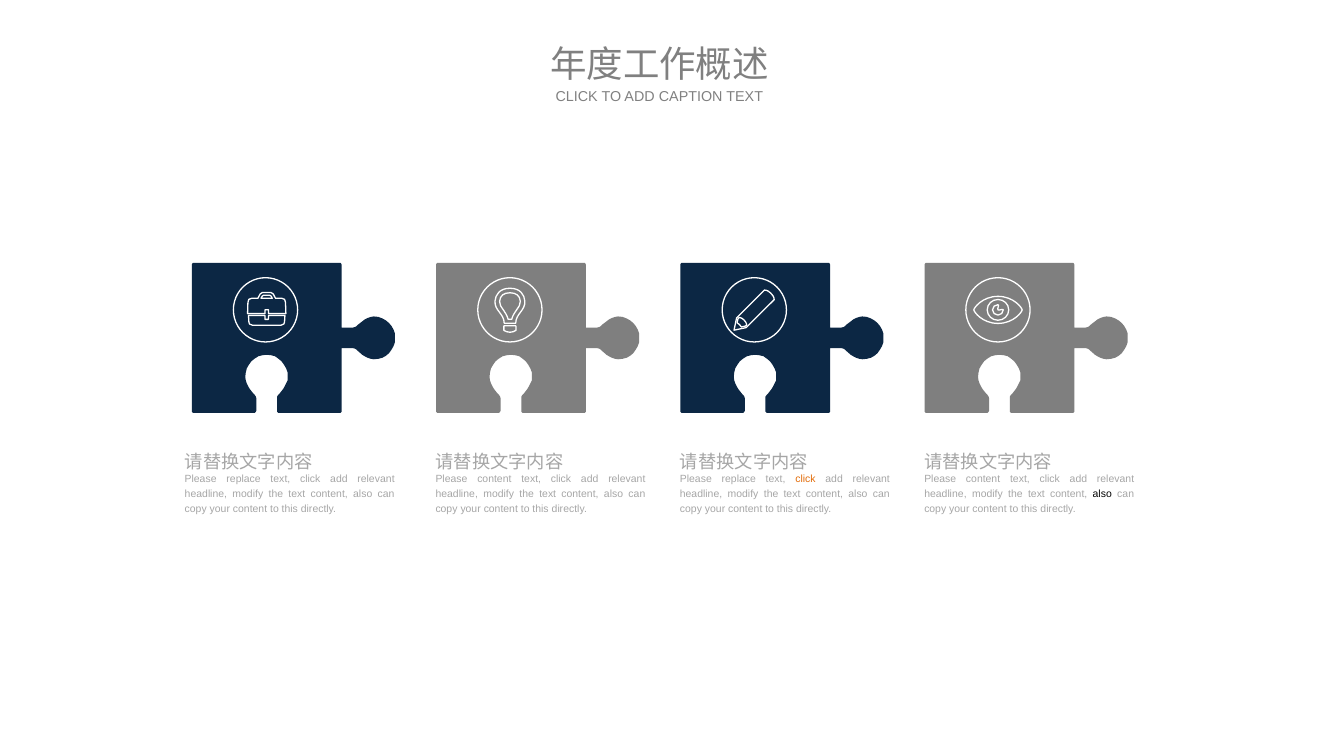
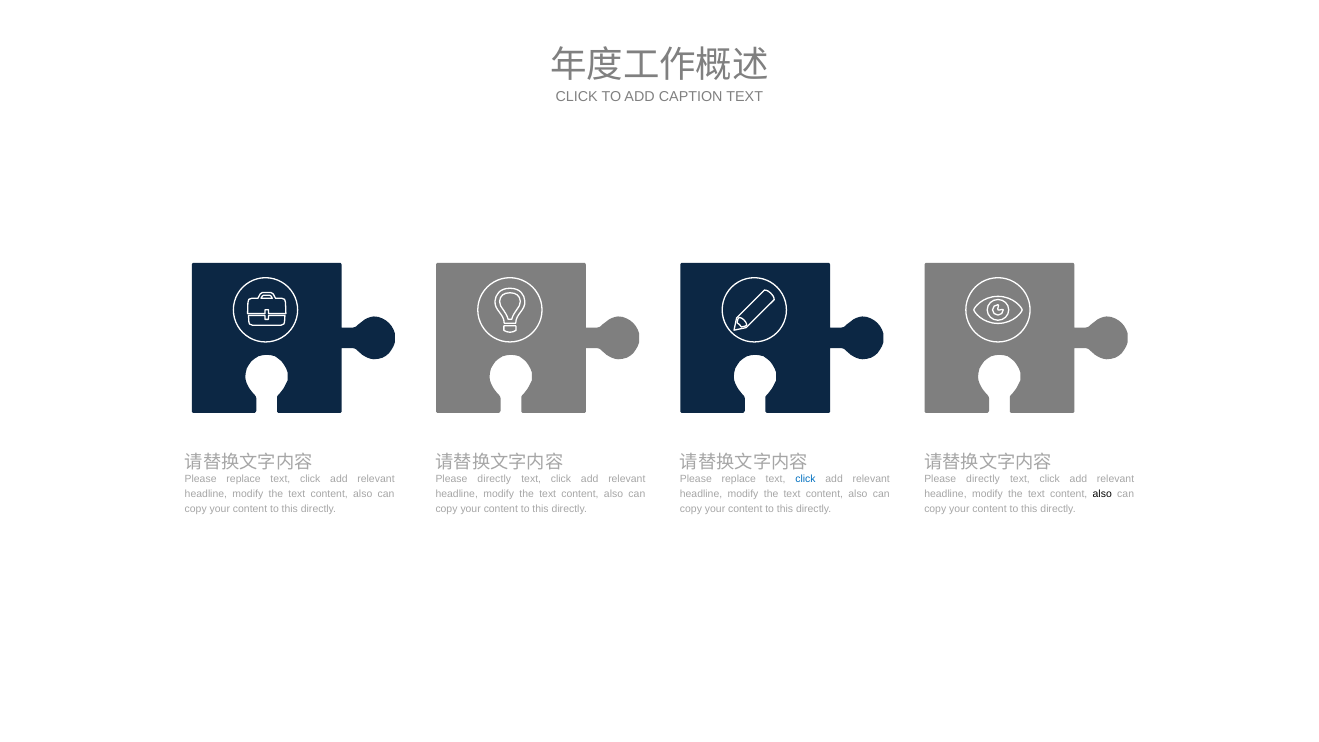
content: content -> directly (494, 479)
click colour: orange -> blue (805, 479)
content: content -> directly (983, 479)
